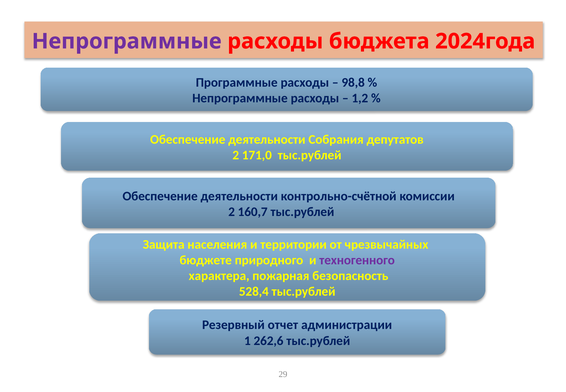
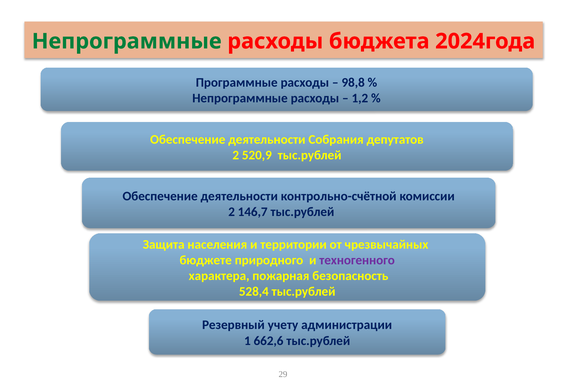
Непрограммные colour: purple -> green (127, 41)
171,0: 171,0 -> 520,9 (257, 155)
160,7: 160,7 -> 146,7 (253, 212)
отчет: отчет -> учету (283, 325)
262,6: 262,6 -> 662,6 (269, 341)
